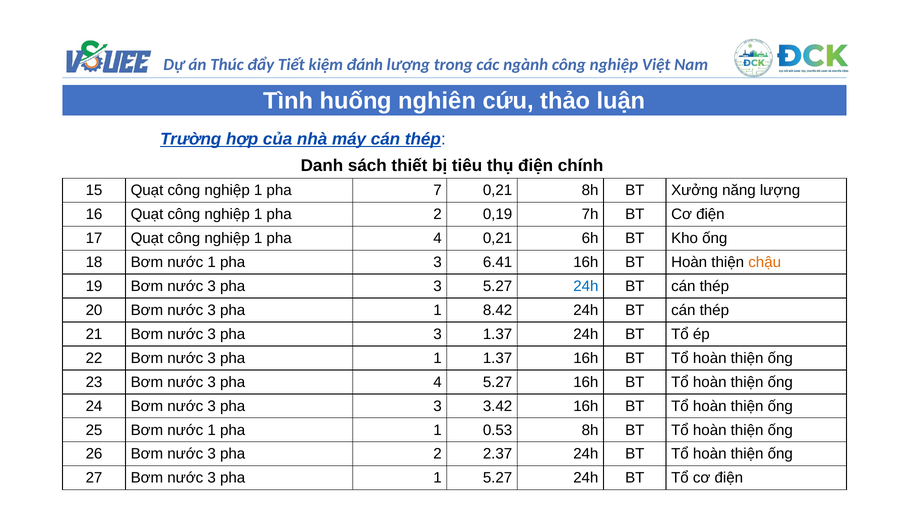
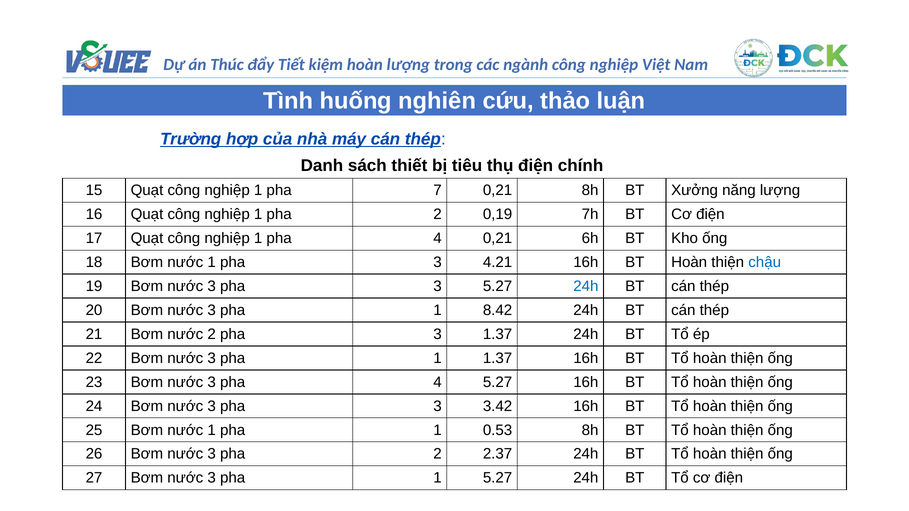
đánh: đánh -> hoàn (365, 65)
6.41: 6.41 -> 4.21 (498, 263)
chậu colour: orange -> blue (765, 263)
21 Bơm nước 3: 3 -> 2 (212, 334)
